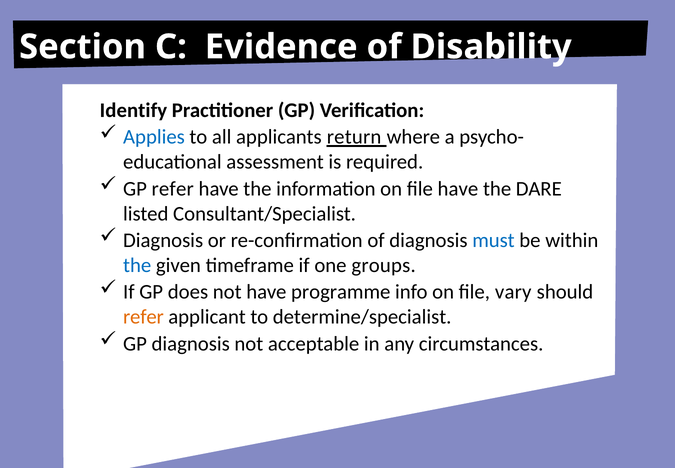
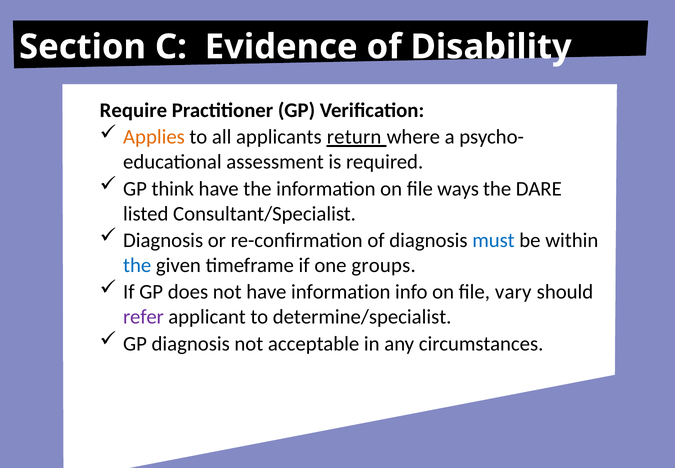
Identify: Identify -> Require (133, 110)
Applies colour: blue -> orange (154, 137)
GP refer: refer -> think (173, 188)
file have: have -> ways (458, 188)
have programme: programme -> information (341, 292)
refer colour: orange -> purple (143, 317)
